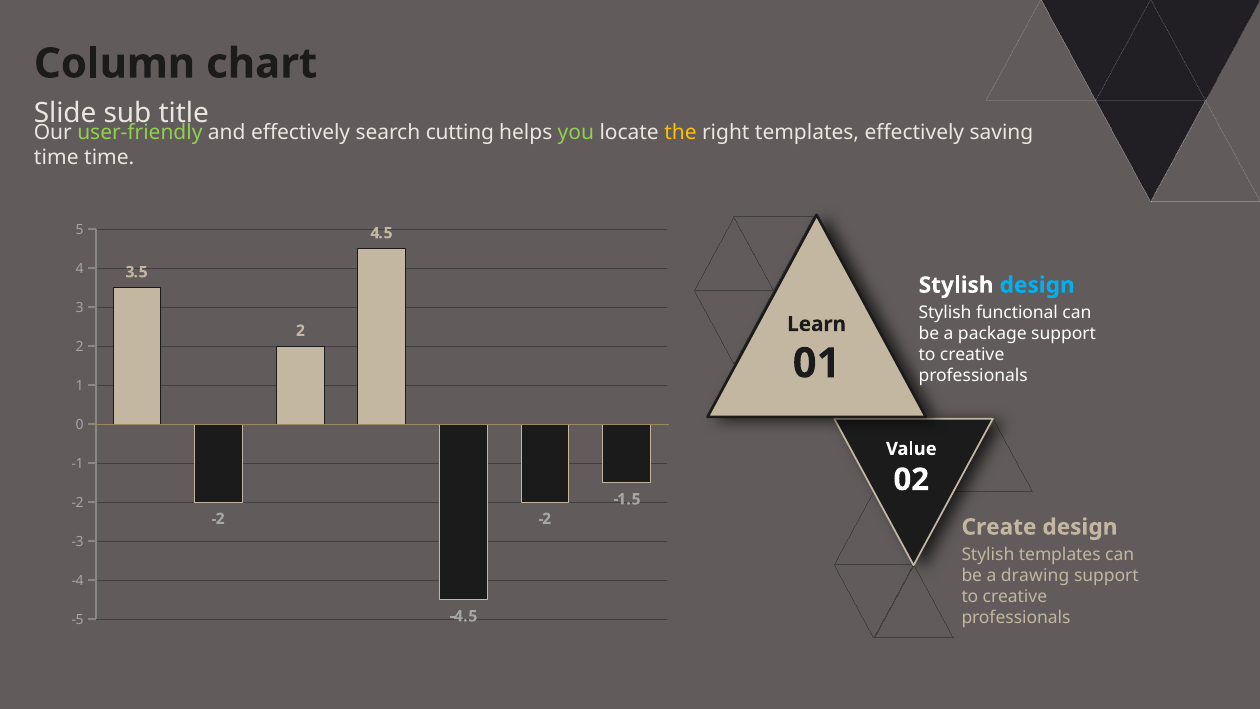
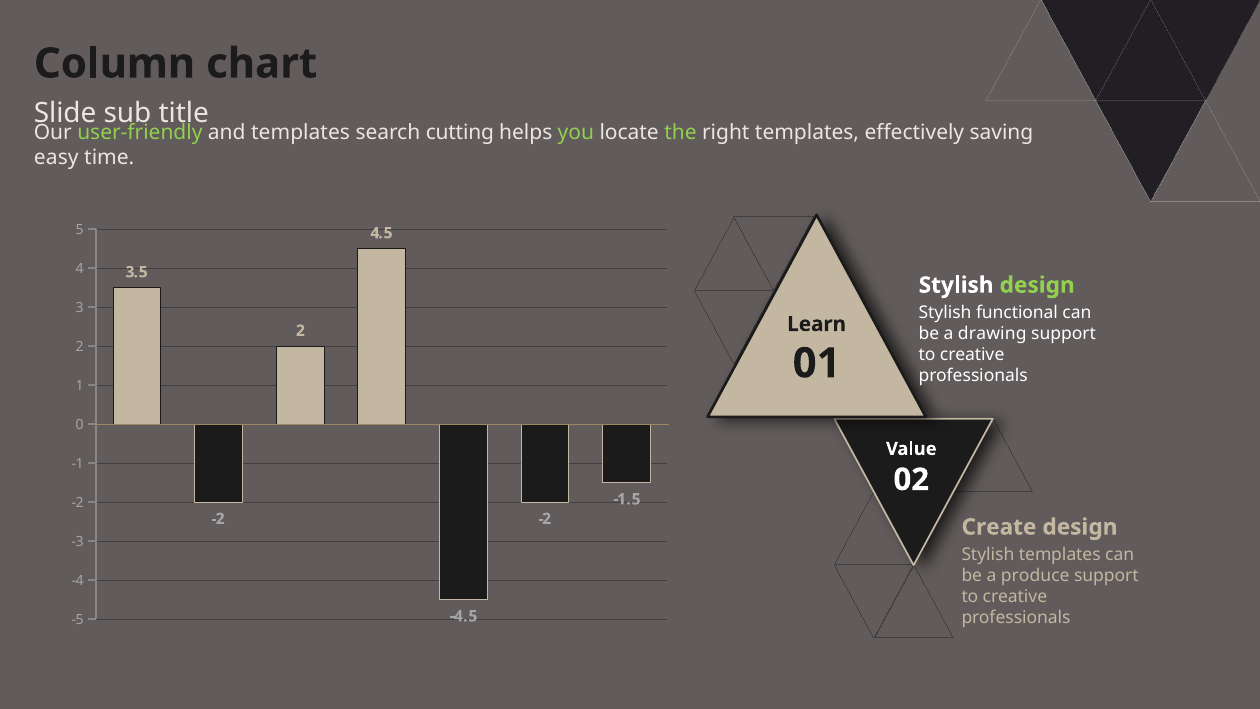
and effectively: effectively -> templates (301, 133)
the colour: yellow -> light green (681, 133)
time: time -> easy (56, 158)
design colour: light blue -> light green (1037, 285)
package: package -> drawing (992, 333)
drawing: drawing -> produce (1035, 575)
